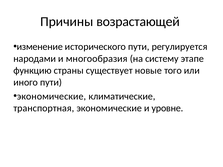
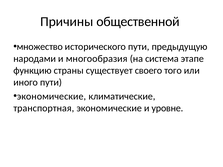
возрастающей: возрастающей -> общественной (138, 22)
изменение: изменение -> множество (40, 47)
регулируется: регулируется -> предыдущую (180, 47)
систему: систему -> система (162, 59)
новые: новые -> своего (148, 71)
